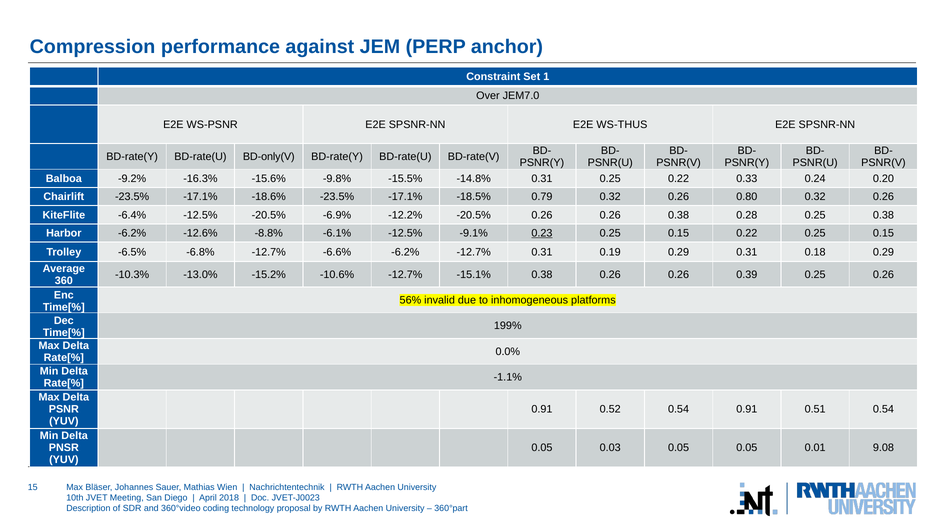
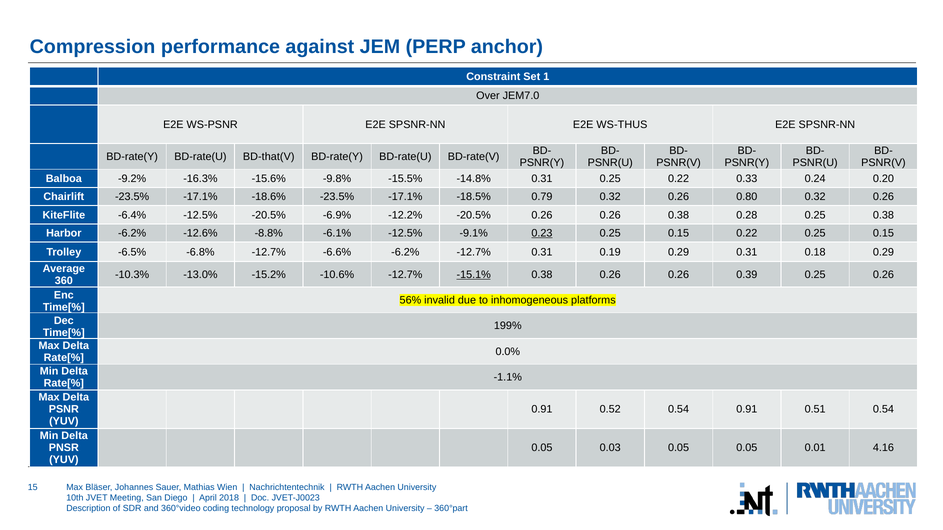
BD-only(V: BD-only(V -> BD-that(V (269, 157)
-15.1% underline: none -> present (474, 275)
9.08: 9.08 -> 4.16 (883, 448)
